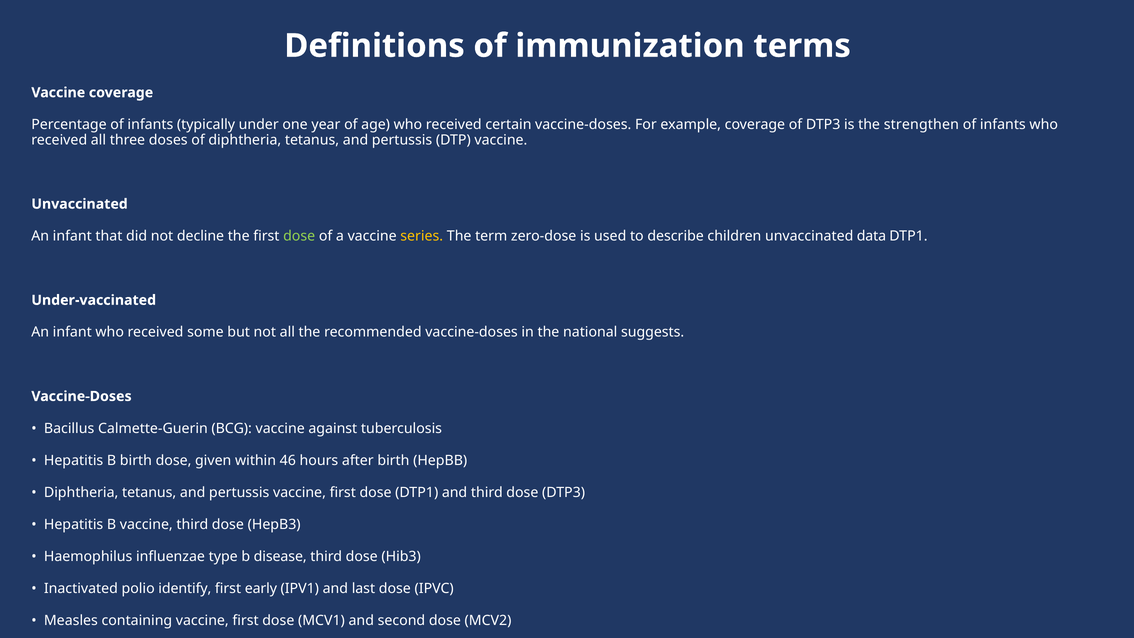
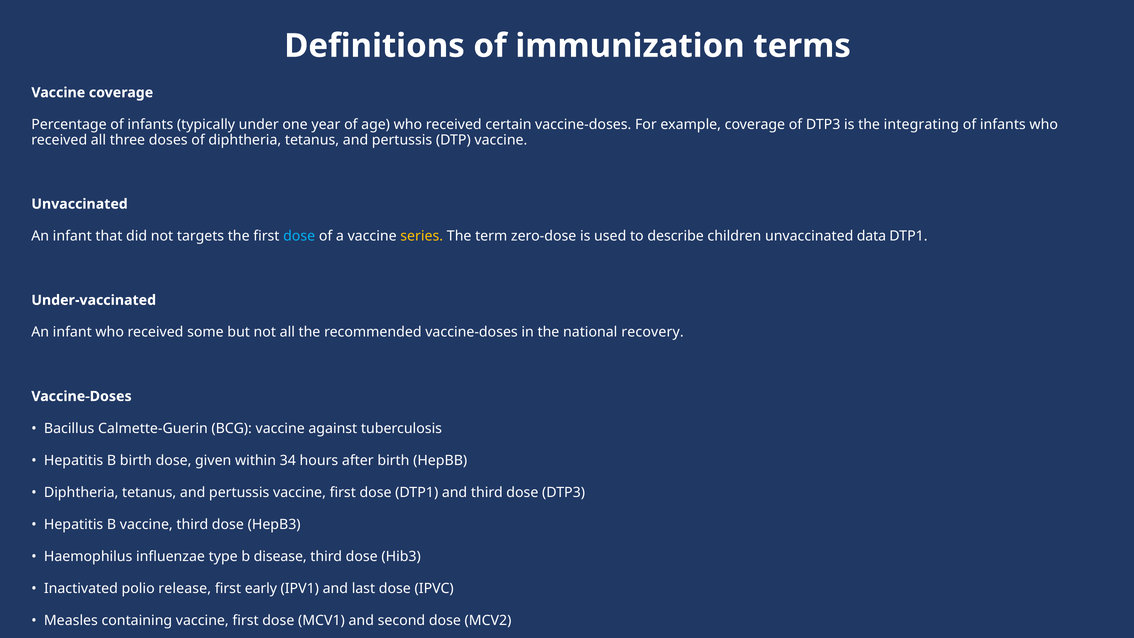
the strengthen: strengthen -> integrating (921, 125)
decline: decline -> targets (201, 236)
dose colour: light green -> light blue (299, 236)
suggests: suggests -> recovery (653, 332)
46: 46 -> 34 (288, 460)
identify: identify -> release (185, 589)
